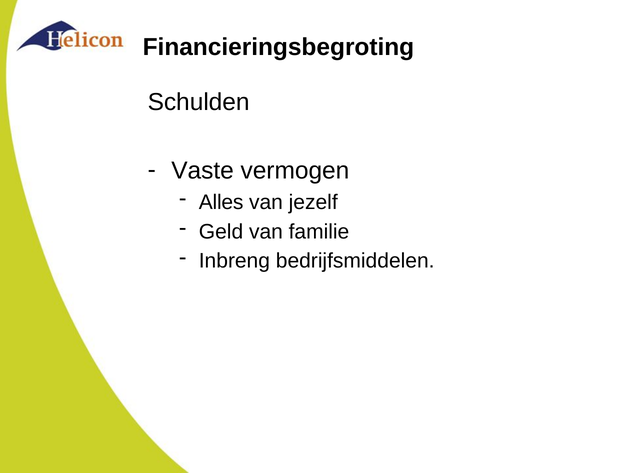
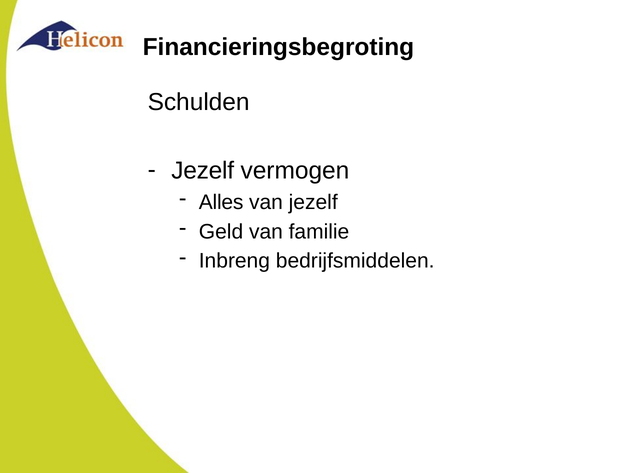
Vaste: Vaste -> Jezelf (203, 171)
